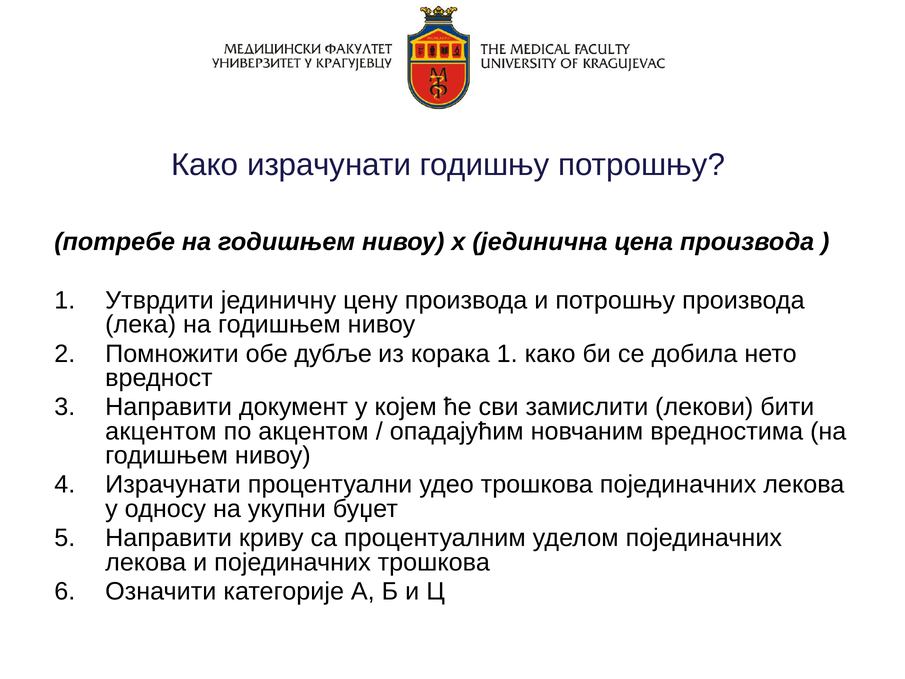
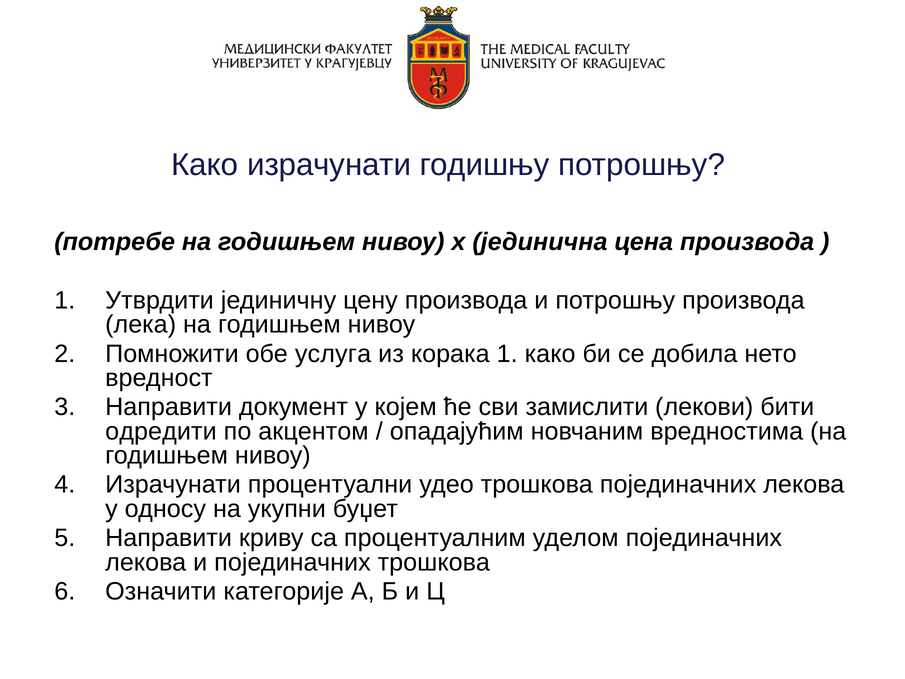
дубље: дубље -> услуга (333, 354)
акцентом: акцентом -> одредити (161, 431)
